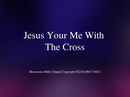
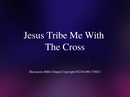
Your: Your -> Tribe (57, 35)
